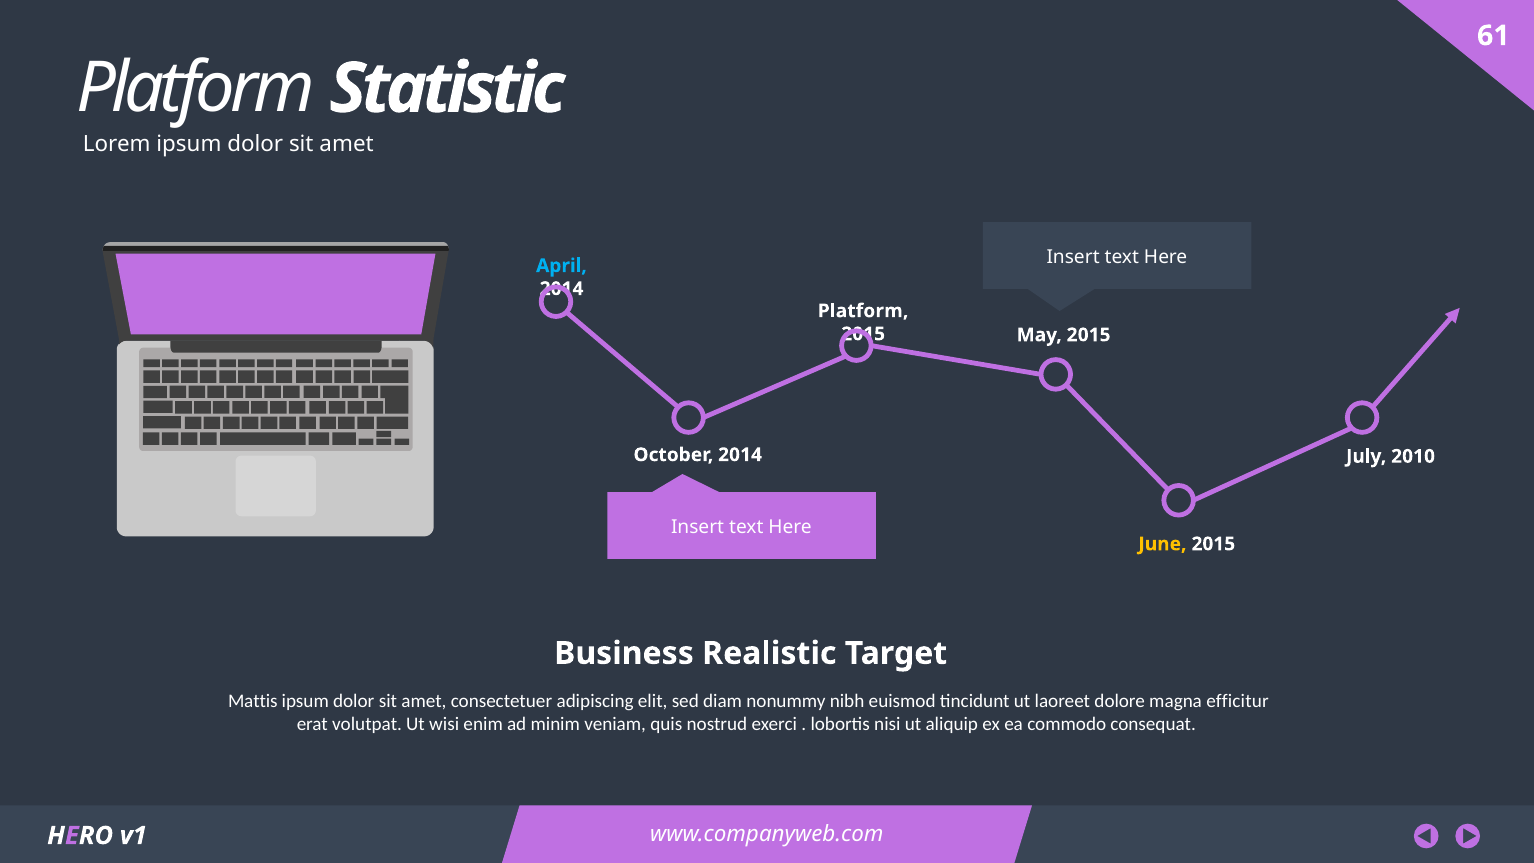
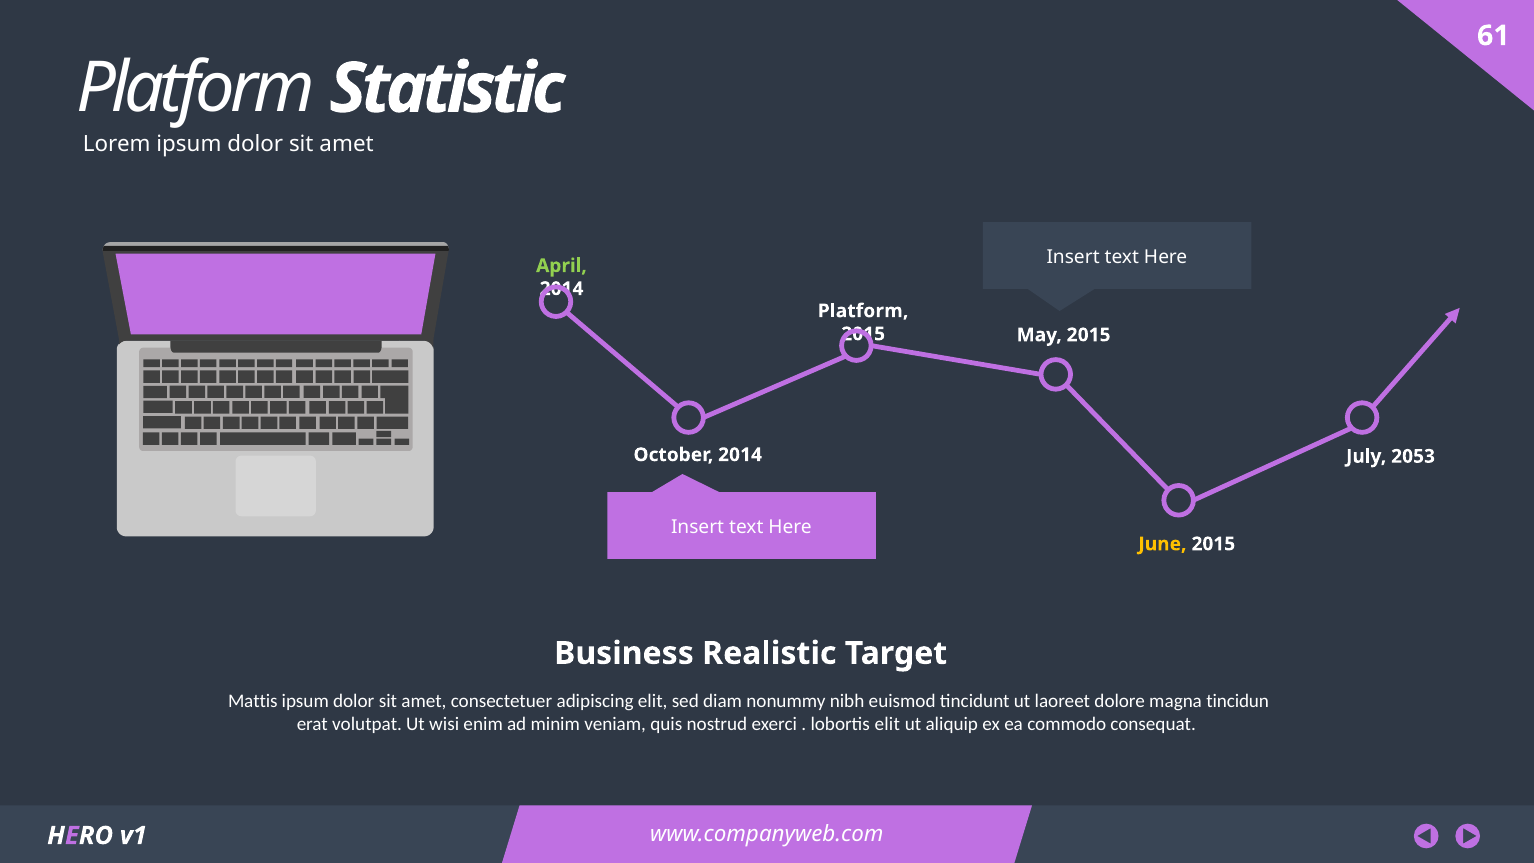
April colour: light blue -> light green (561, 266)
2010: 2010 -> 2053 (1413, 456)
efficitur: efficitur -> tincidun (1238, 701)
lobortis nisi: nisi -> elit (887, 724)
